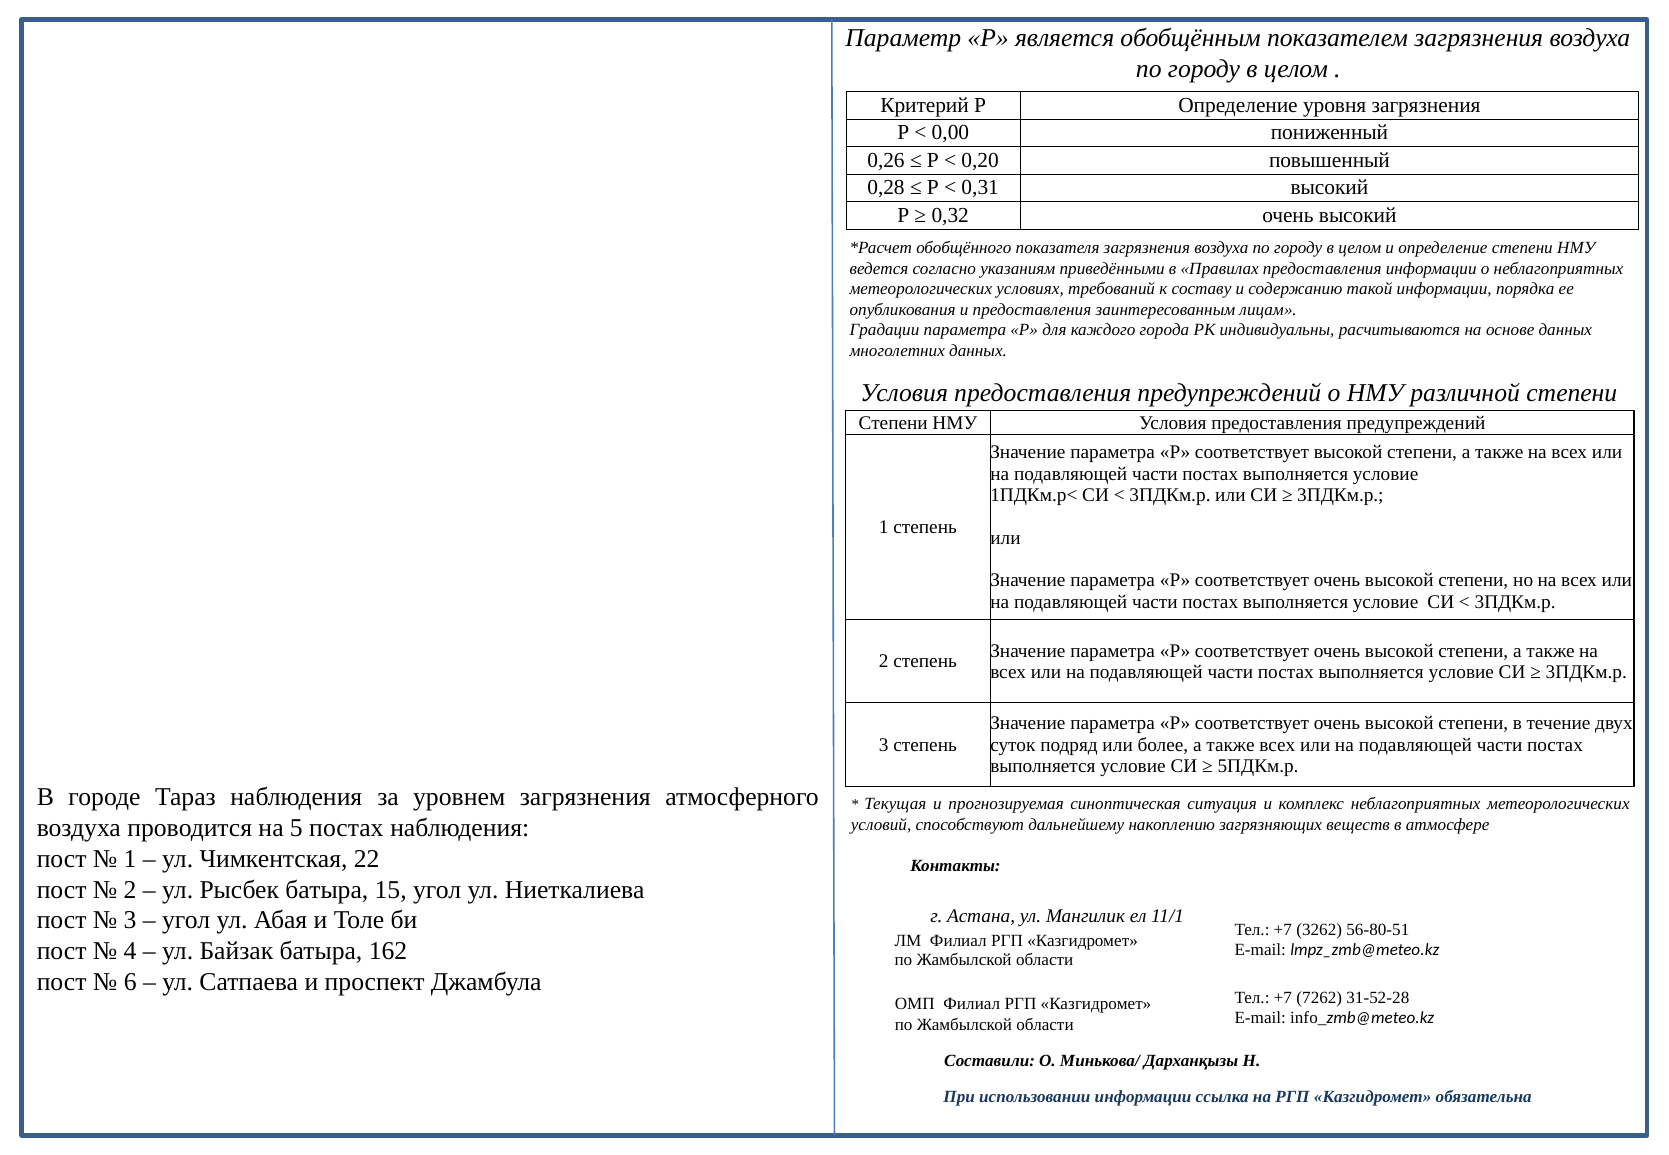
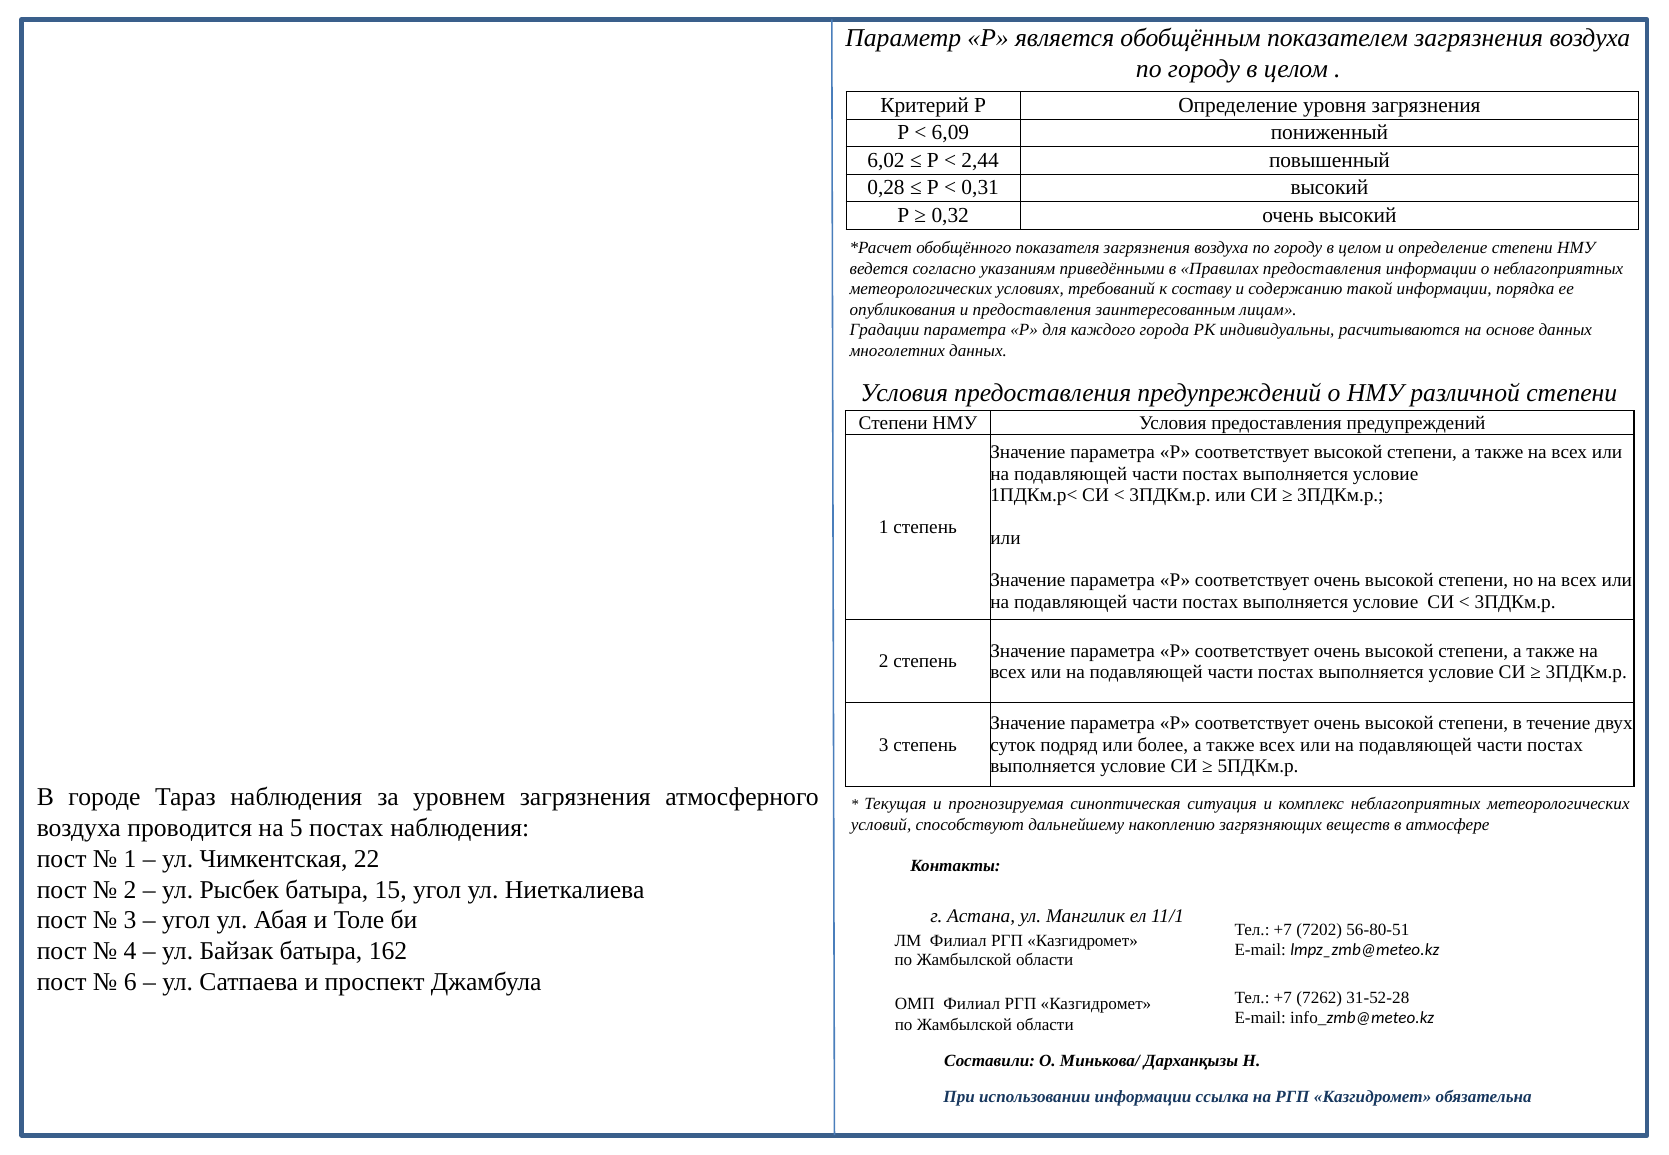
0,00: 0,00 -> 6,09 (950, 133)
0,26: 0,26 -> 6,02 (886, 160)
0,20: 0,20 -> 2,44 (980, 160)
3262: 3262 -> 7202 (1319, 931)
